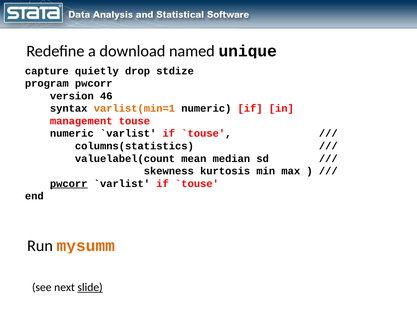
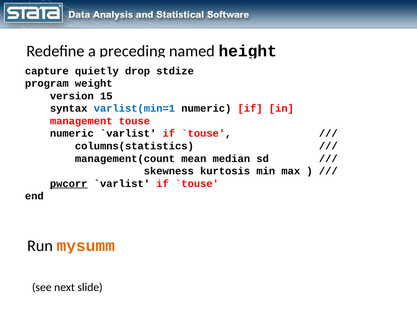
download: download -> preceding (132, 51)
unique: unique -> height (248, 51)
program pwcorr: pwcorr -> weight (94, 83)
46: 46 -> 15 (106, 96)
varlist(min=1 colour: orange -> blue (134, 108)
valuelabel(count: valuelabel(count -> management(count (125, 158)
slide underline: present -> none (90, 287)
